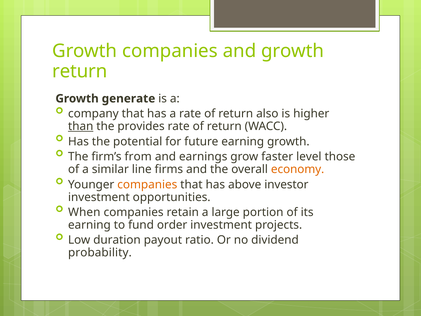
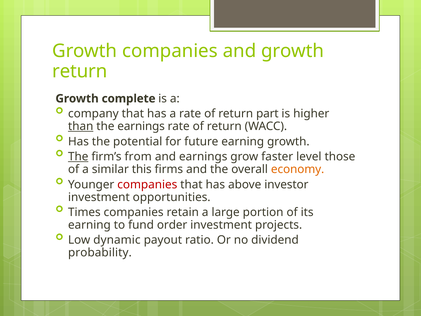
generate: generate -> complete (129, 99)
also: also -> part (267, 114)
the provides: provides -> earnings (141, 126)
The underline: none -> present (78, 157)
line: line -> this (142, 169)
companies colour: orange -> red (147, 184)
When: When -> Times (84, 212)
duration: duration -> dynamic (117, 240)
